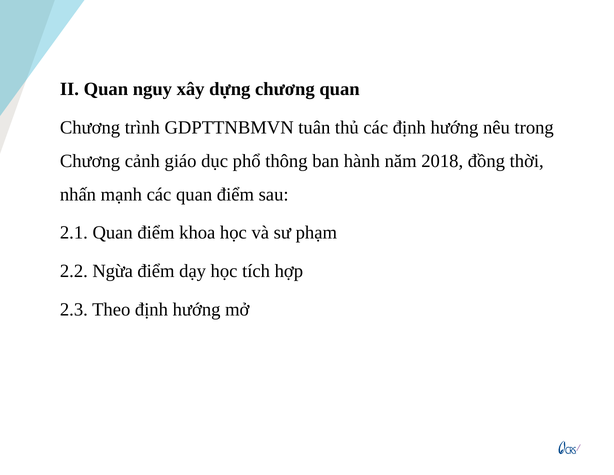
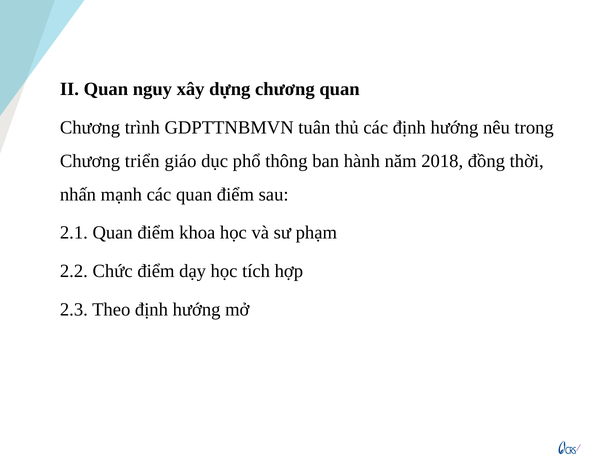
cảnh: cảnh -> triển (142, 161)
Ngừa: Ngừa -> Chức (113, 271)
